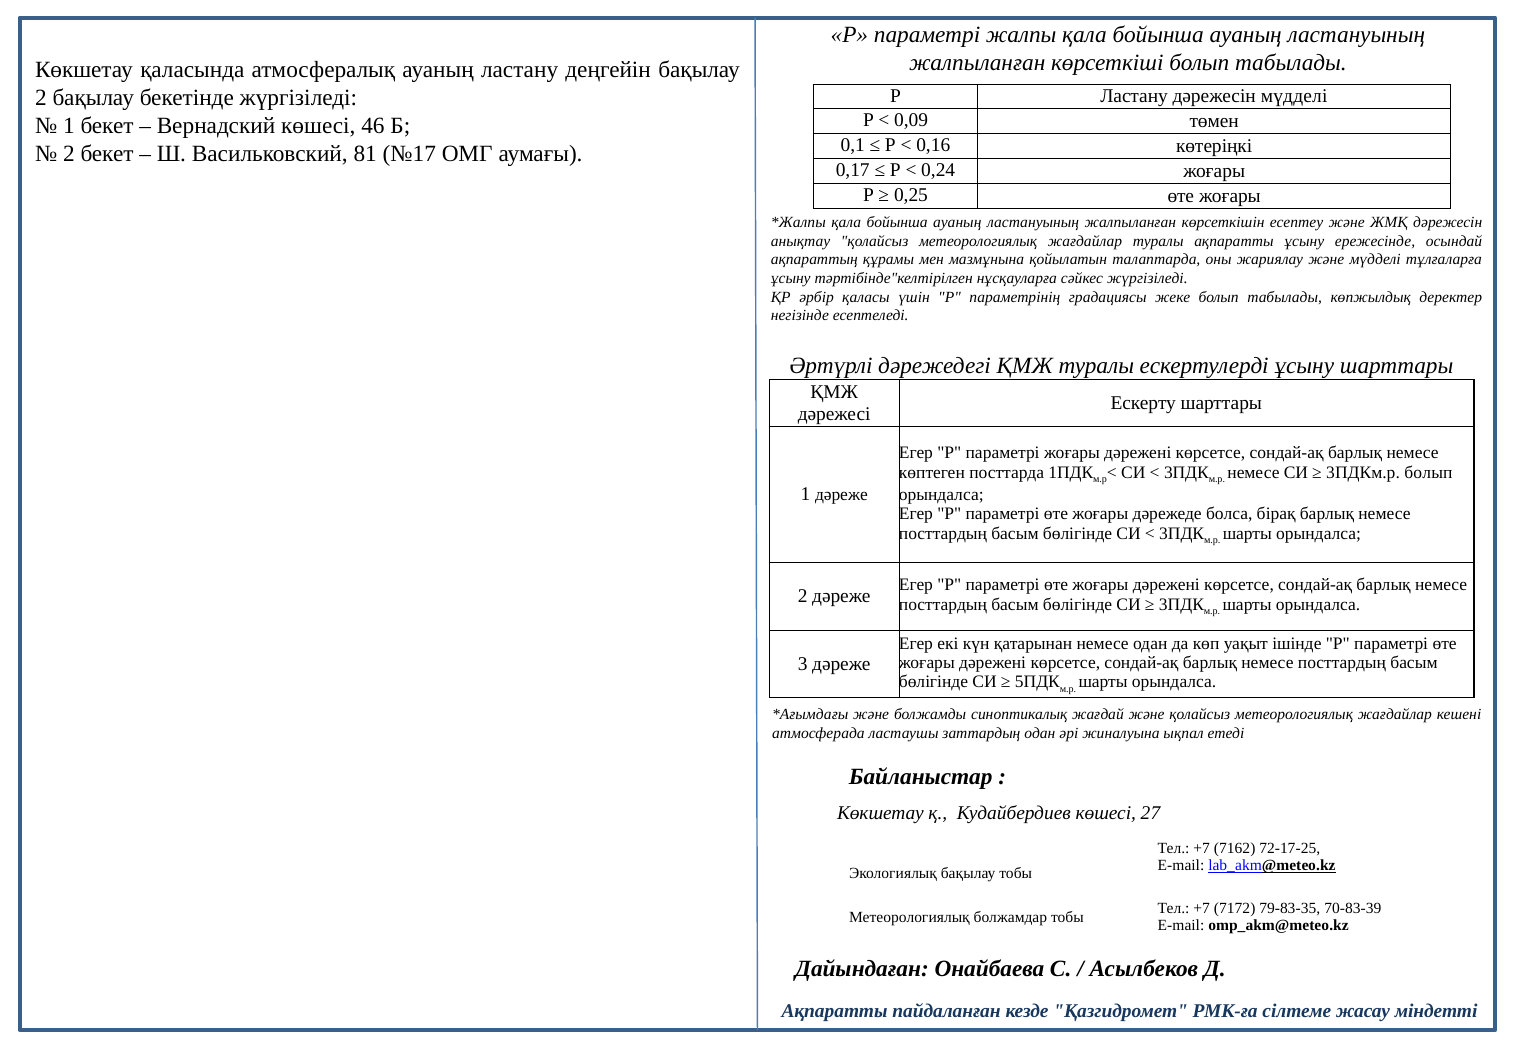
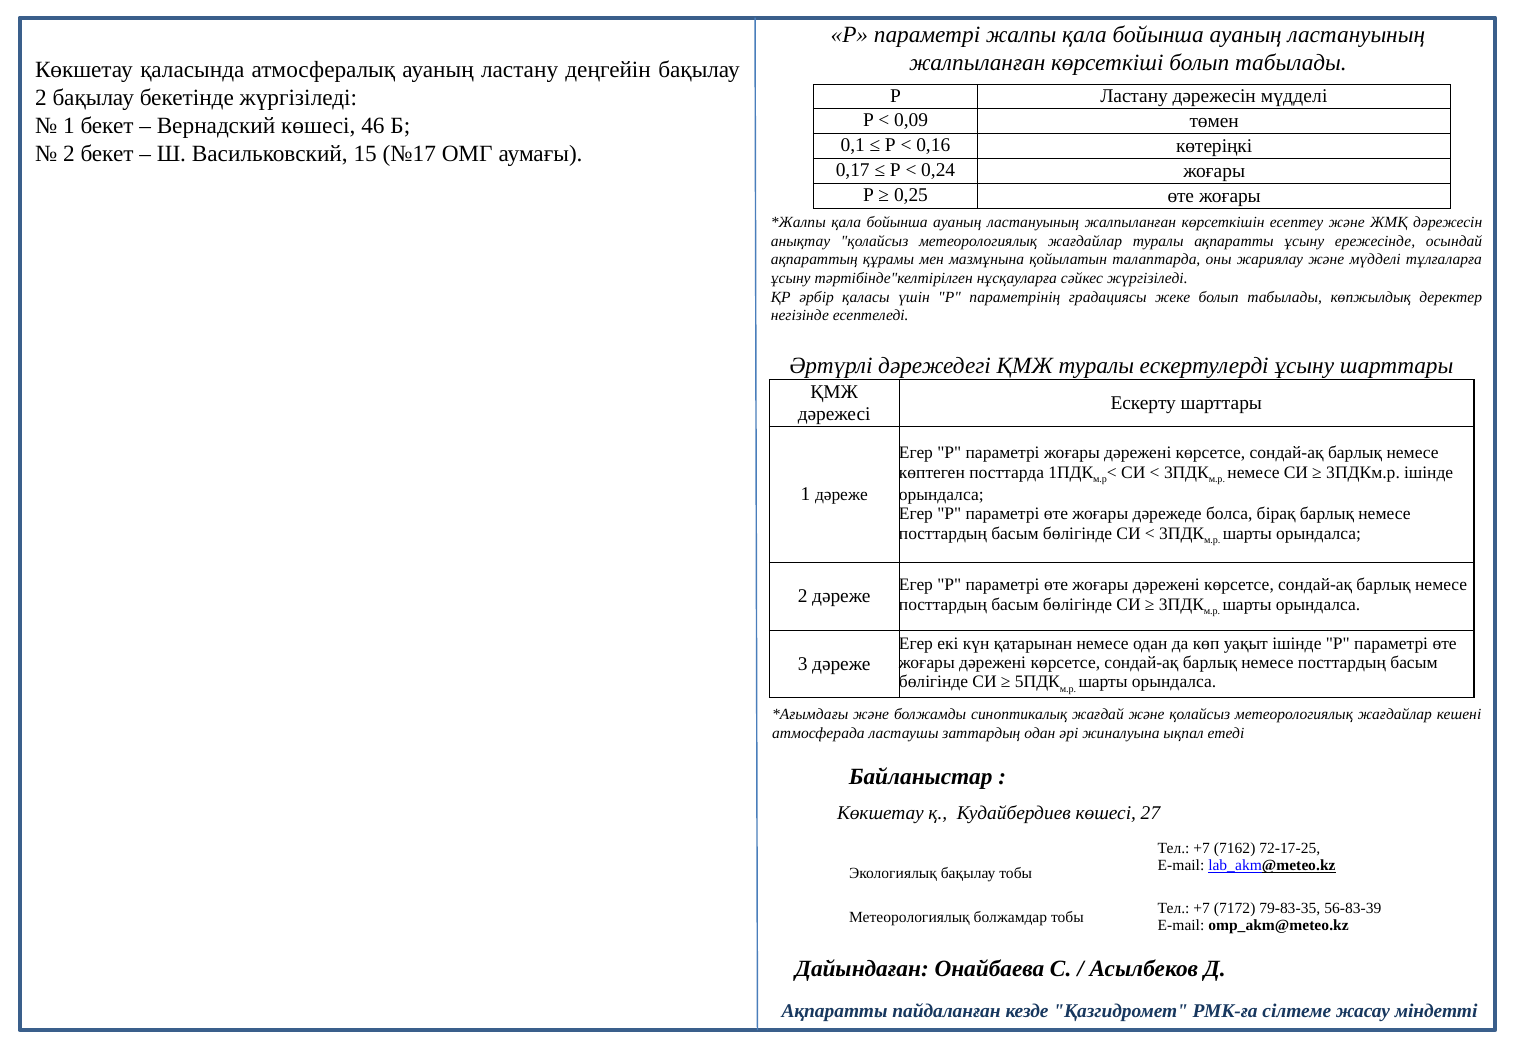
81: 81 -> 15 (365, 154)
3ПДКм.р болып: болып -> ішінде (1429, 473)
70-83-39: 70-83-39 -> 56-83-39 (1353, 909)
